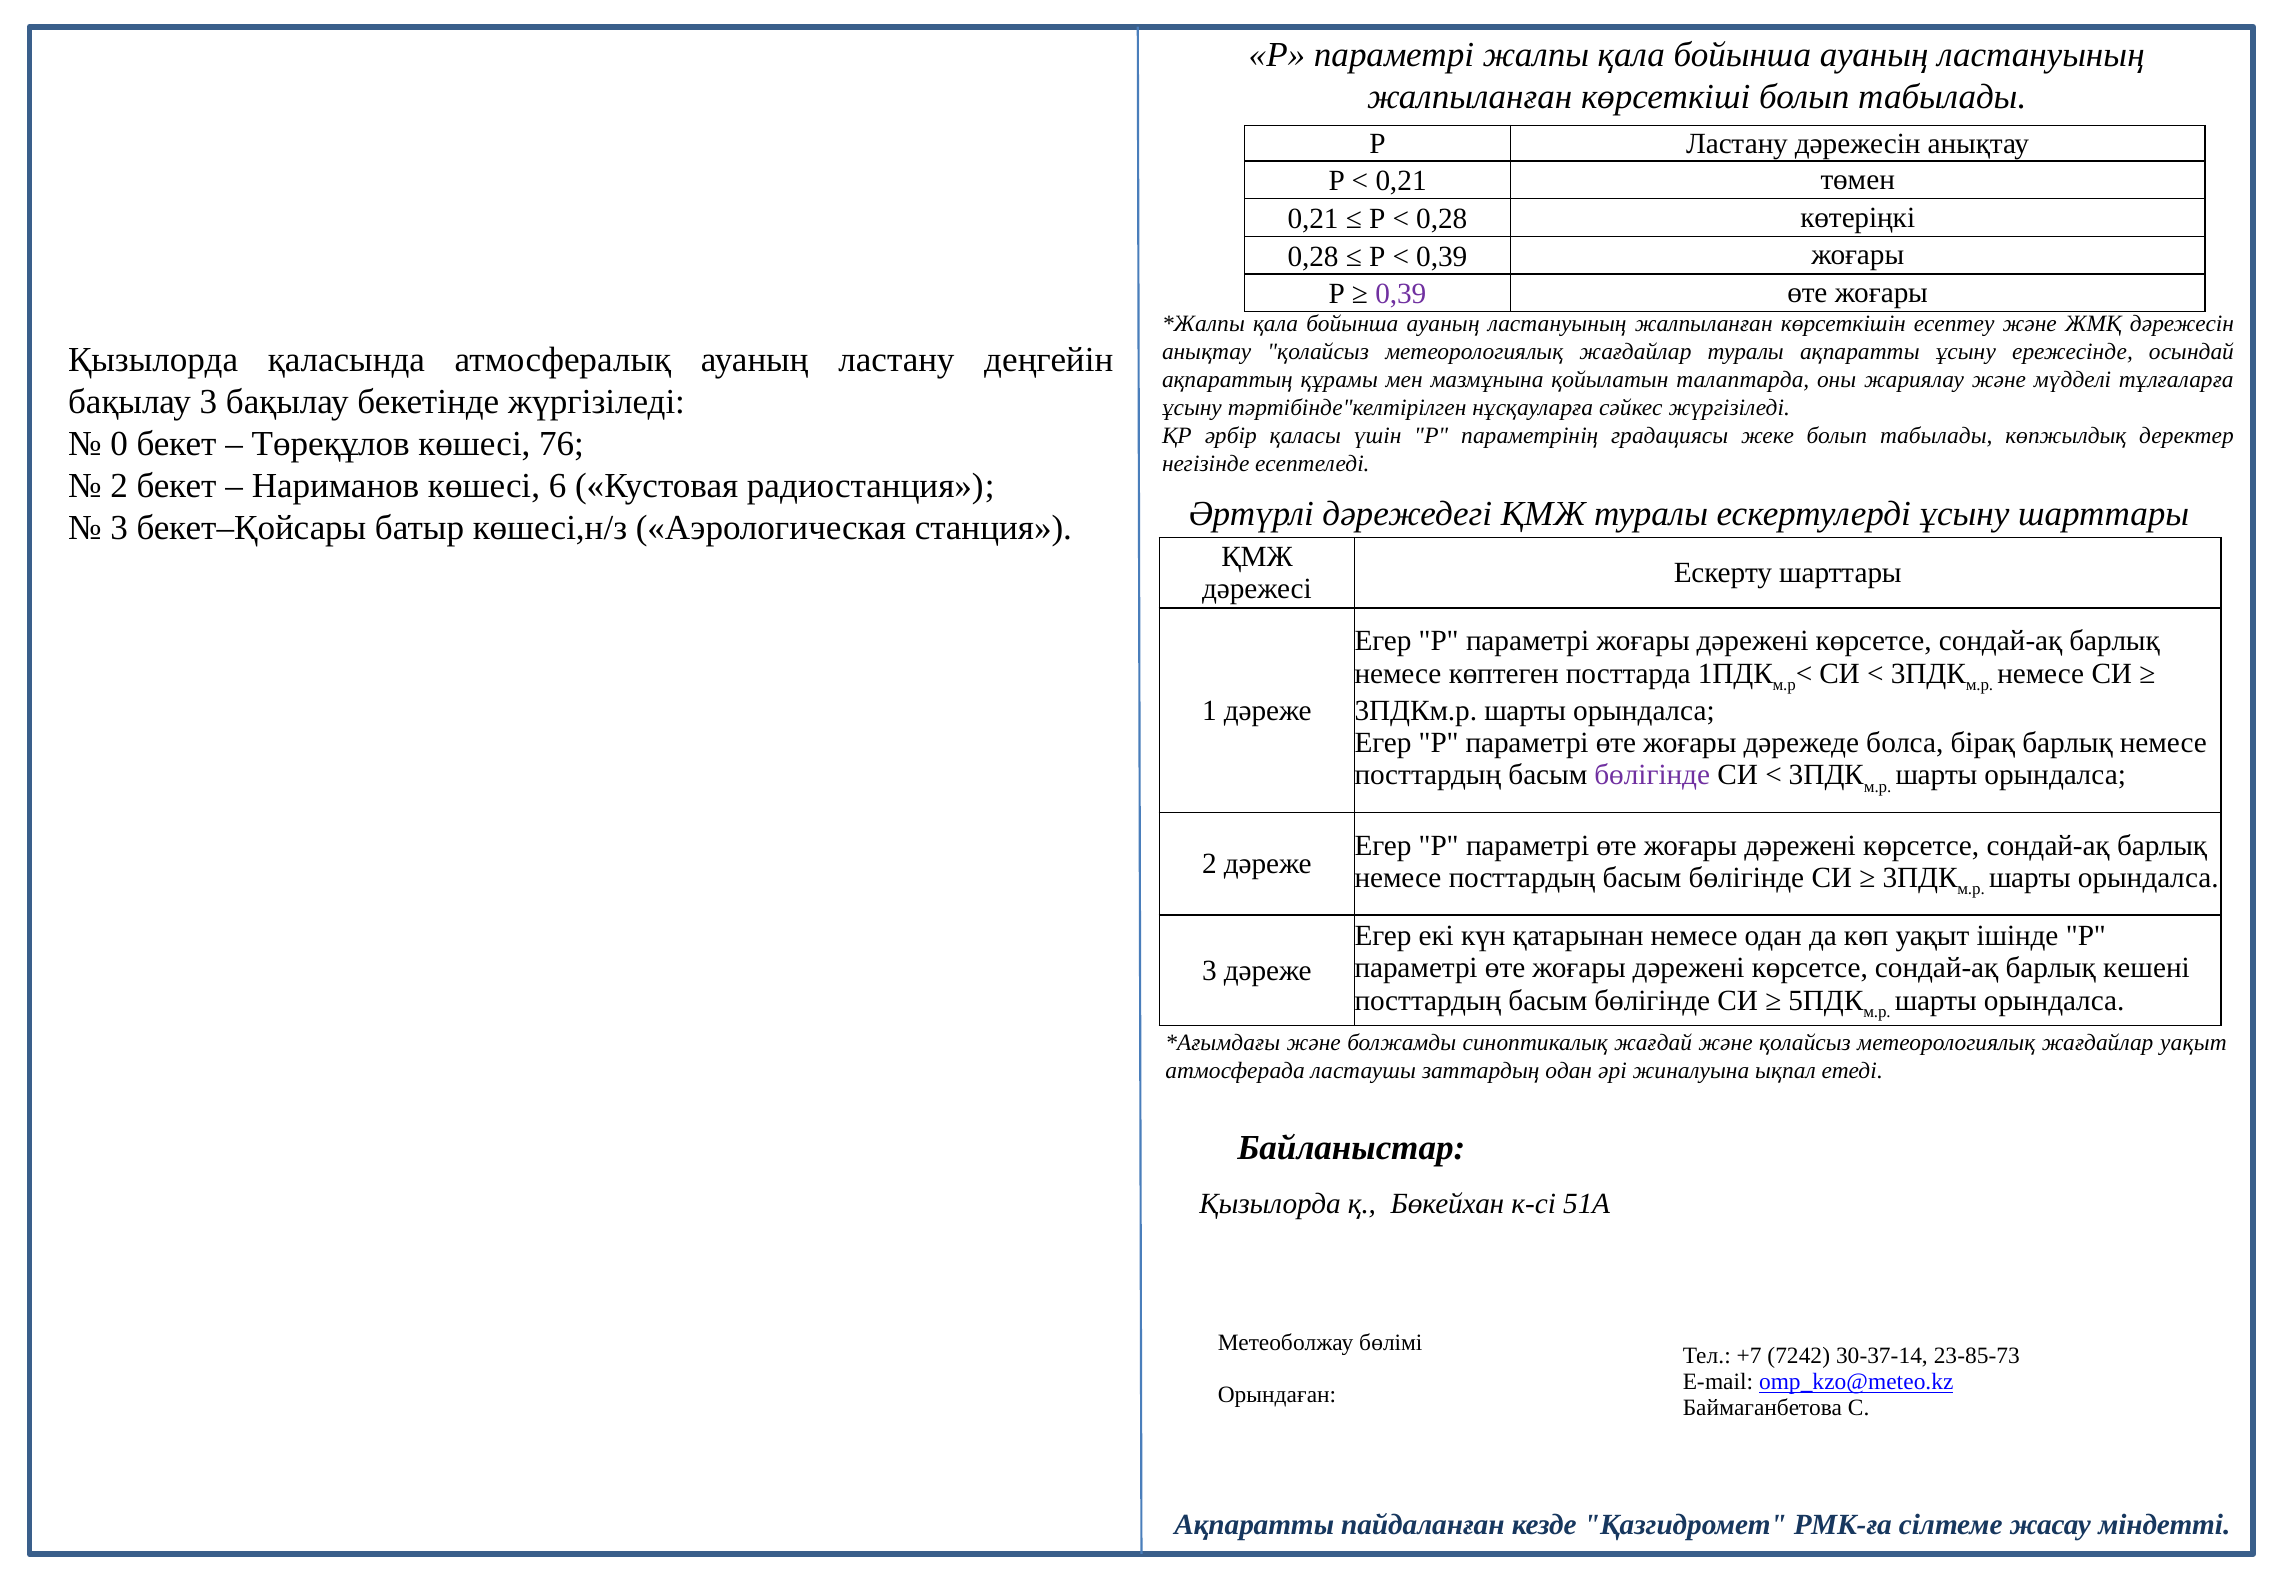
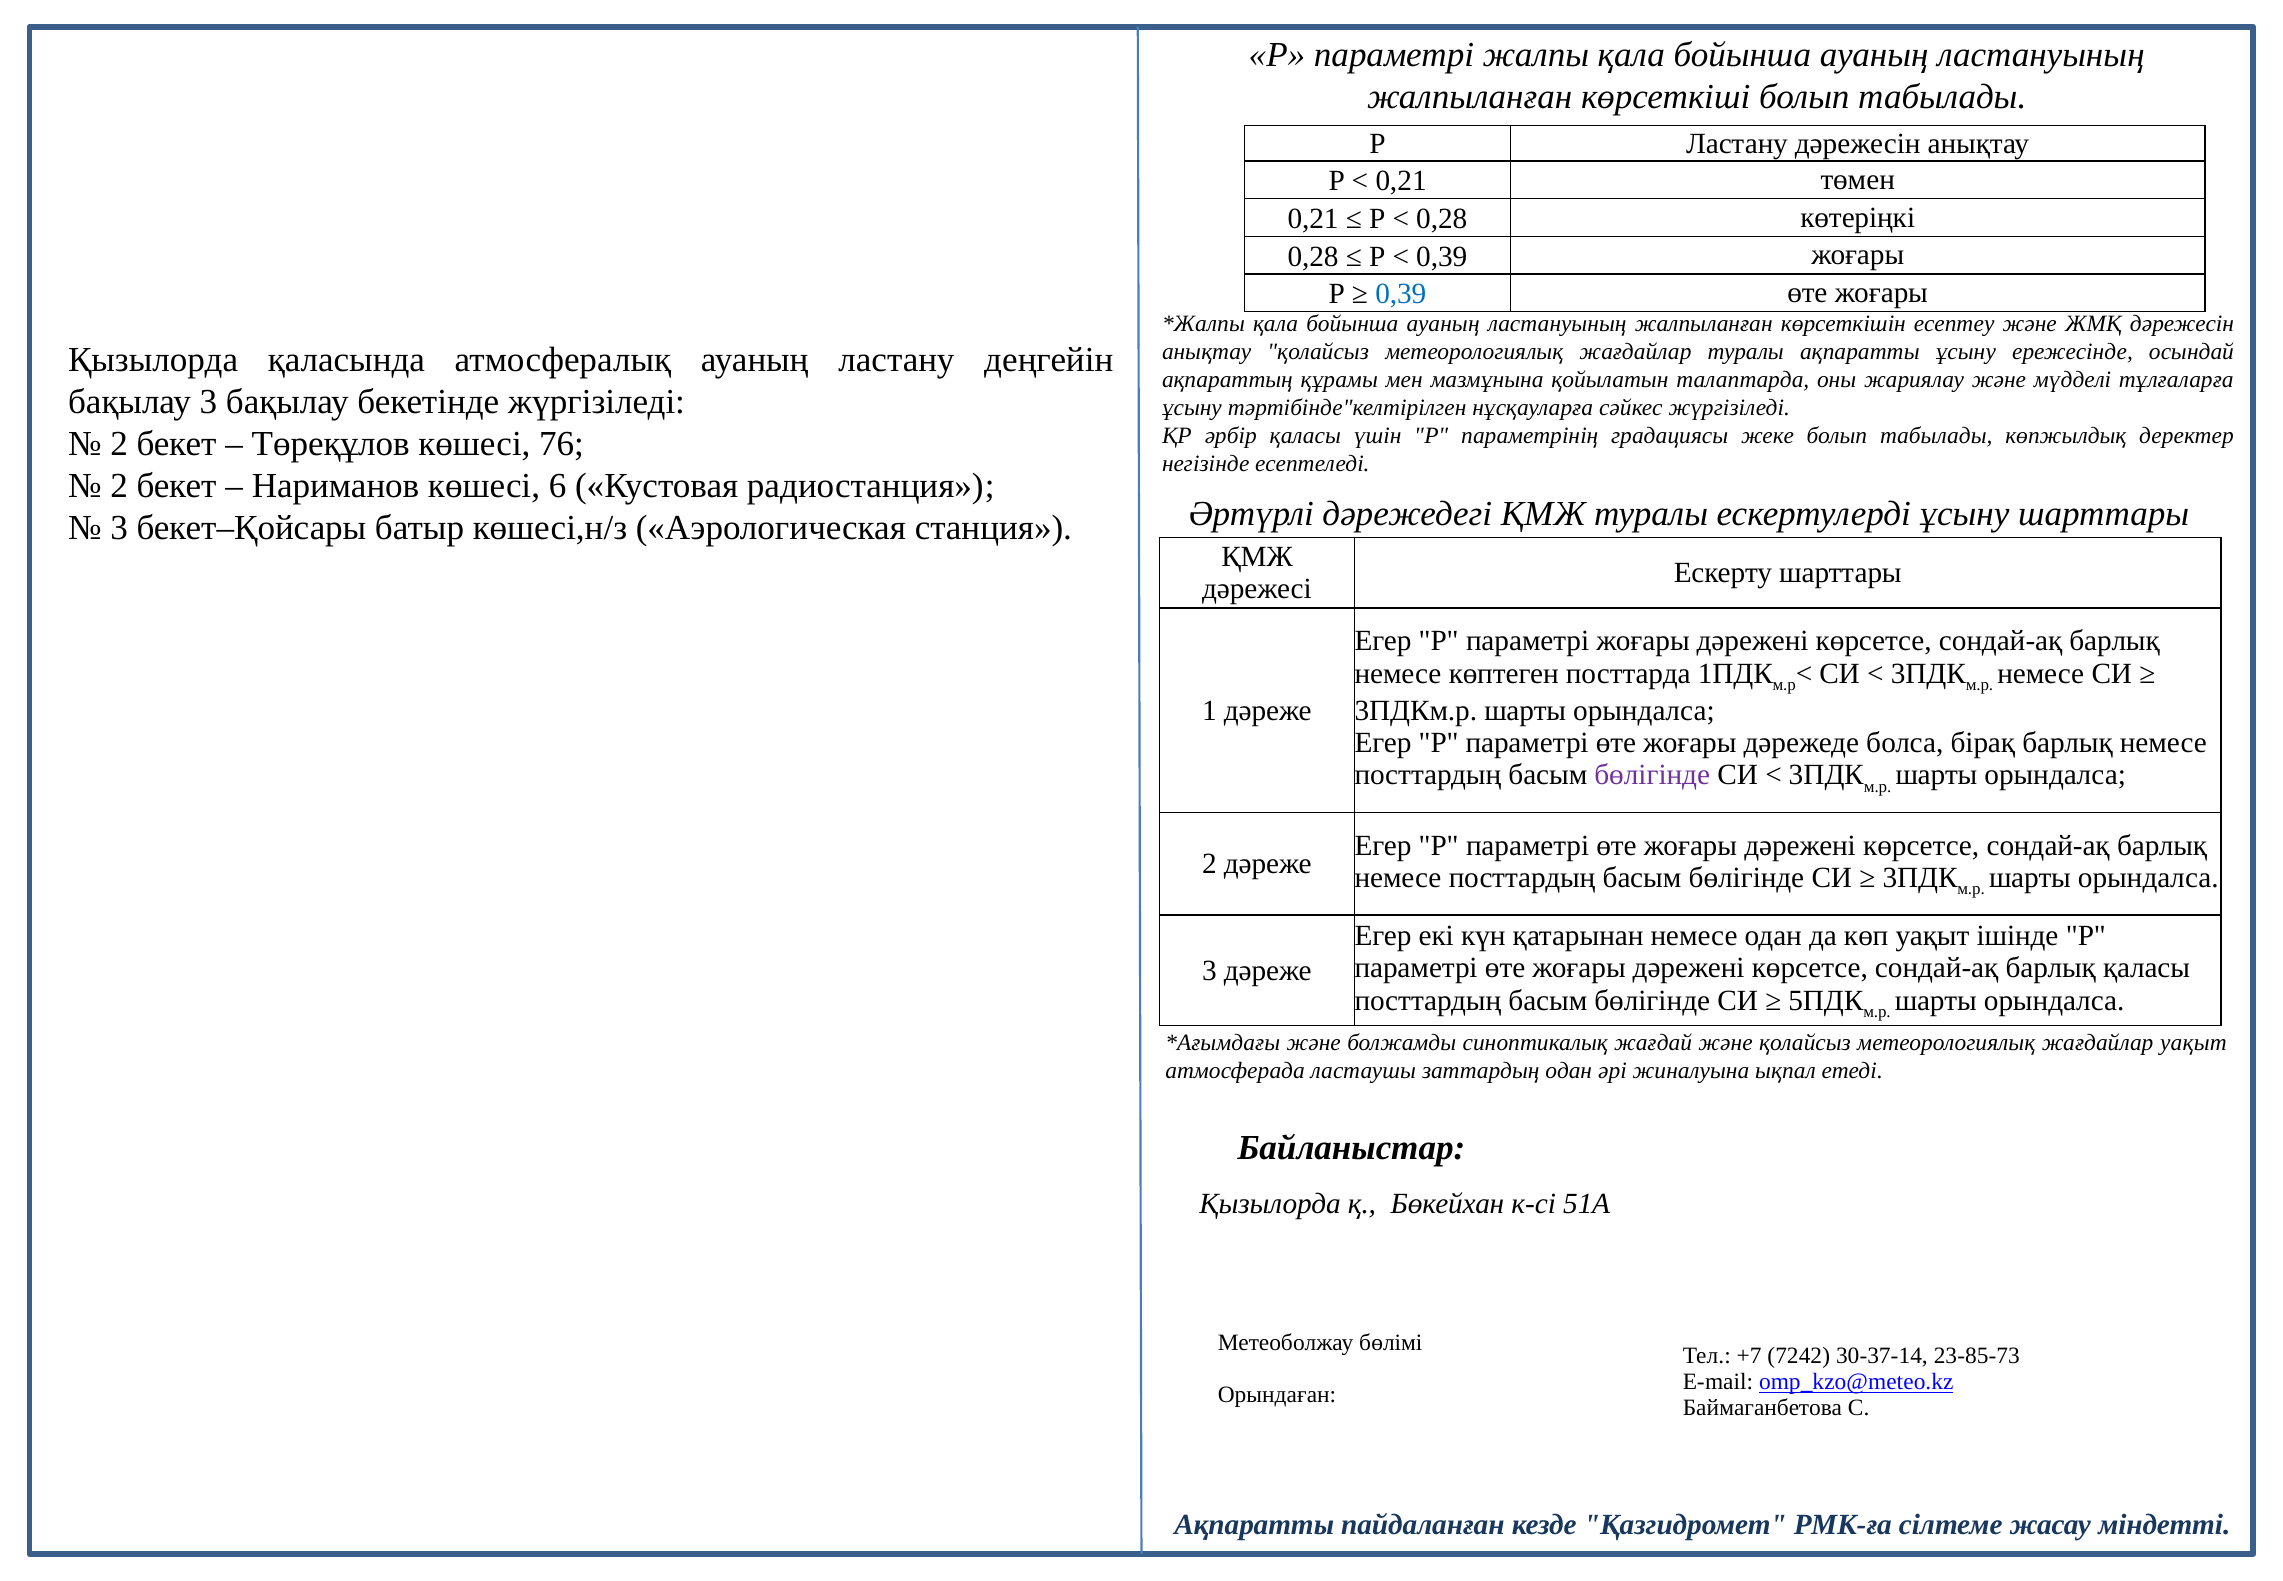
0,39 colour: purple -> blue (1401, 294)
0: 0 -> 2 (119, 444)
барлық кешені: кешені -> қаласы (2147, 968)
